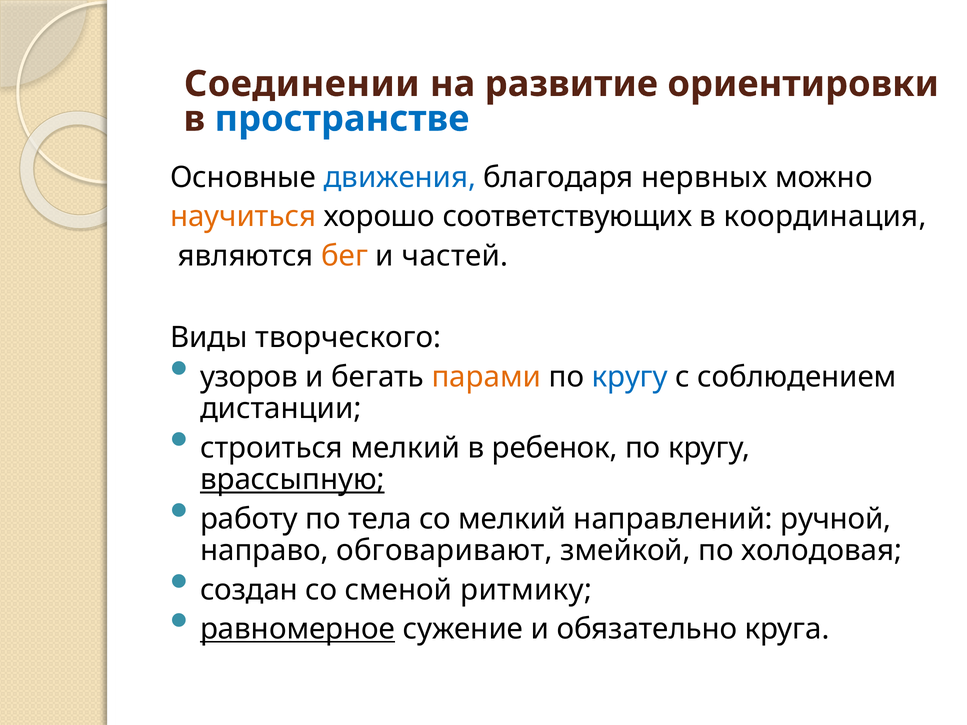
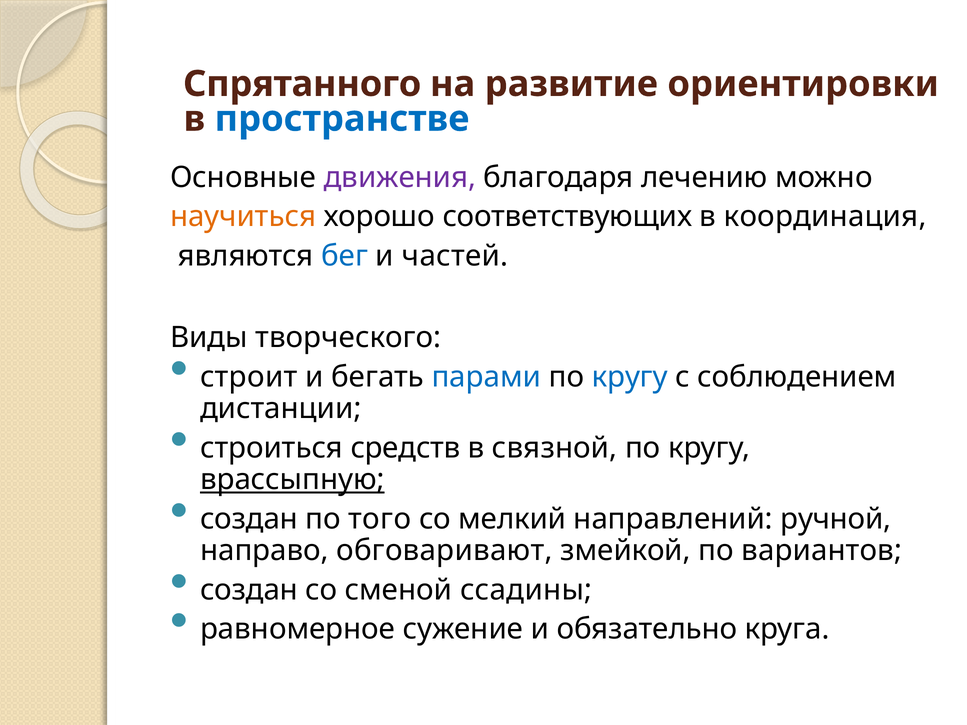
Соединении: Соединении -> Спрятанного (302, 84)
движения colour: blue -> purple (400, 178)
нервных: нервных -> лечению (704, 178)
бег colour: orange -> blue (345, 256)
узоров: узоров -> строит (249, 377)
парами colour: orange -> blue (486, 377)
строиться мелкий: мелкий -> средств (406, 448)
ребенок: ребенок -> связной (555, 448)
работу: работу -> создан (249, 519)
тела: тела -> того (380, 519)
холодовая: холодовая -> вариантов (822, 551)
ритмику: ритмику -> ссадины (526, 590)
равномерное underline: present -> none (298, 629)
